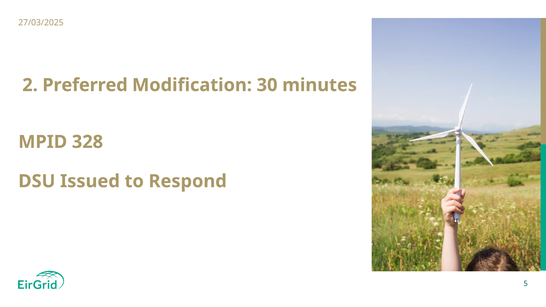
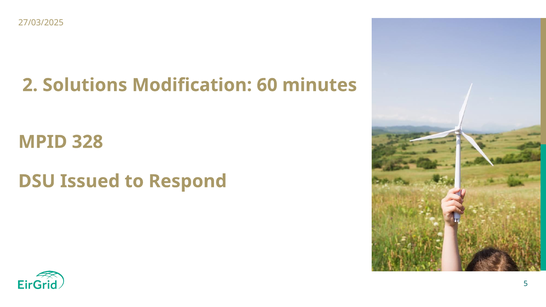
Preferred: Preferred -> Solutions (85, 85)
30: 30 -> 60 (267, 85)
